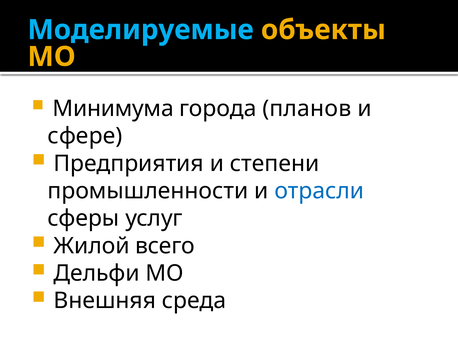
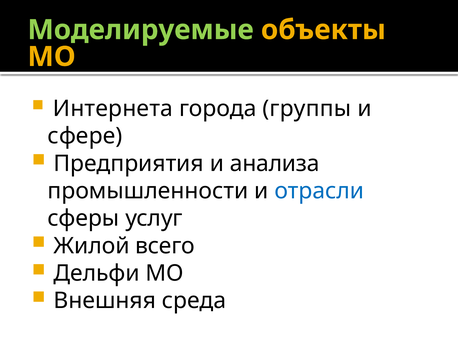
Моделируемые colour: light blue -> light green (141, 30)
Минимума: Минимума -> Интернета (113, 109)
планов: планов -> группы (307, 109)
степени: степени -> анализа (275, 164)
